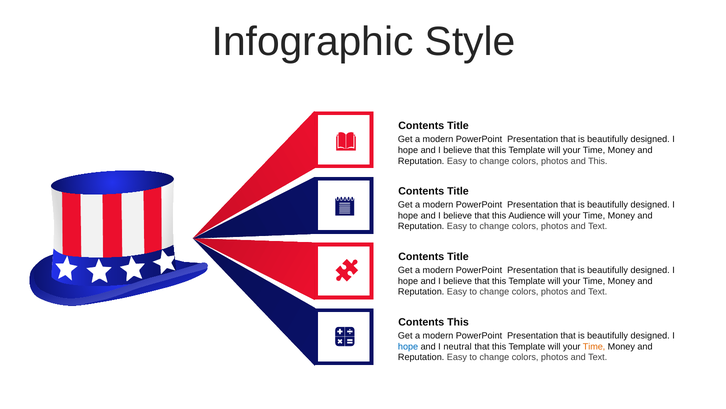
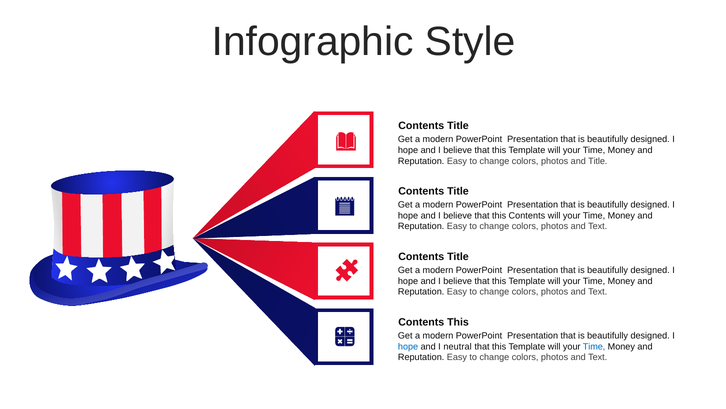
and This: This -> Title (598, 161)
this Audience: Audience -> Contents (527, 215)
Time colour: orange -> blue (594, 346)
